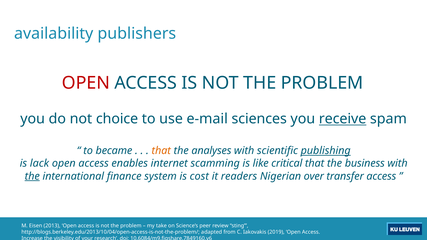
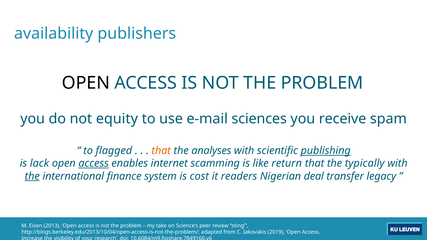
OPEN colour: red -> black (86, 83)
choice: choice -> equity (117, 119)
receive underline: present -> none (343, 119)
became: became -> flagged (114, 151)
access underline: none -> present (94, 164)
critical: critical -> return (287, 164)
business: business -> typically (365, 164)
over: over -> deal (314, 176)
transfer access: access -> legacy (381, 176)
